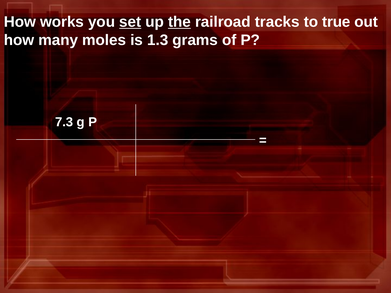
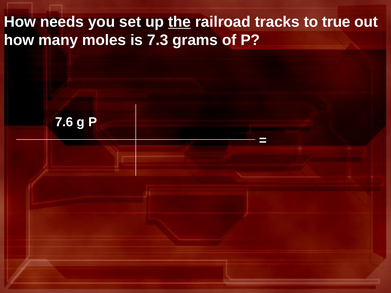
works: works -> needs (62, 22)
set underline: present -> none (130, 22)
1.3: 1.3 -> 7.3 (158, 40)
7.3: 7.3 -> 7.6 (64, 122)
